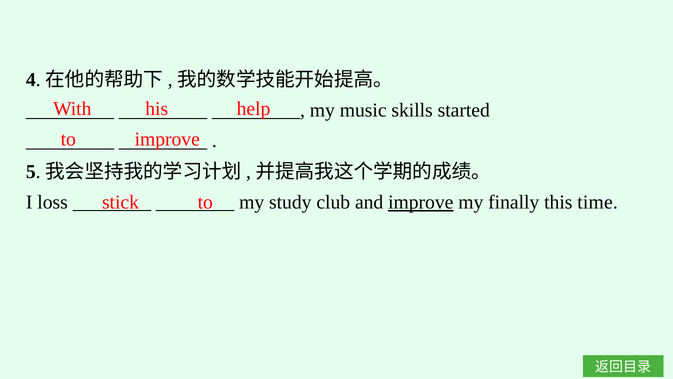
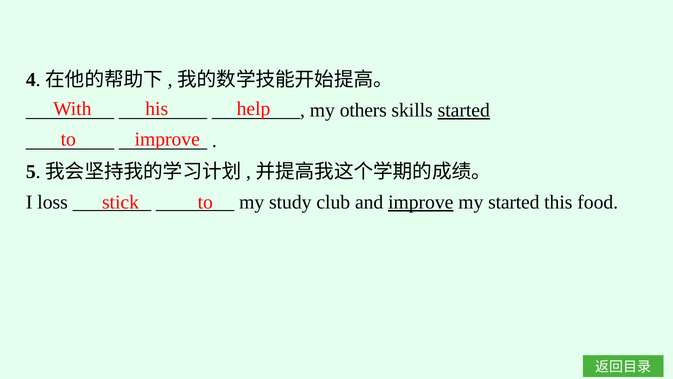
music: music -> others (363, 110)
started underline: none -> present (464, 110)
my finally: finally -> started (514, 202)
time: time -> food (598, 202)
